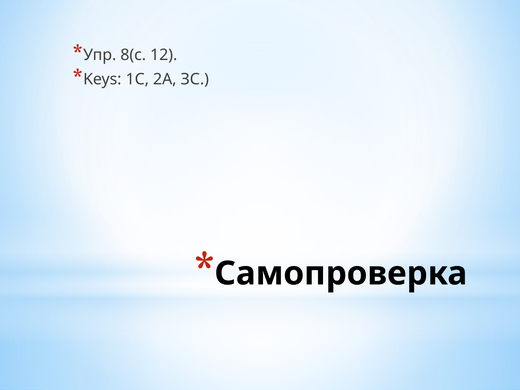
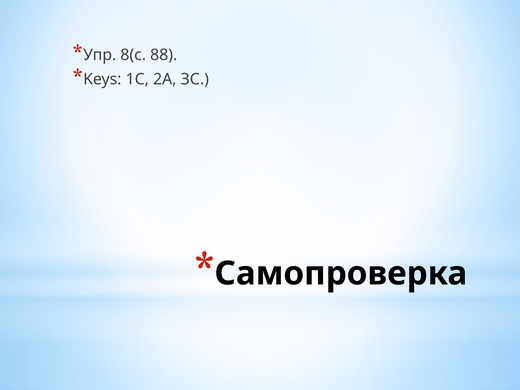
12: 12 -> 88 (164, 55)
